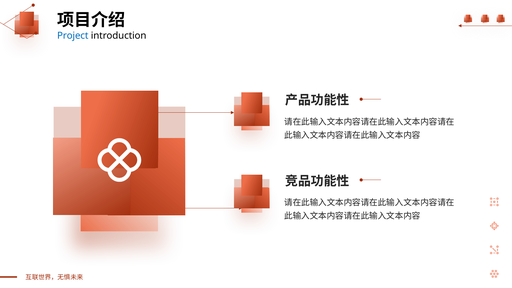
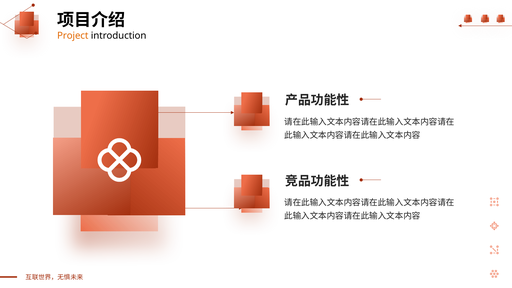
Project colour: blue -> orange (73, 36)
